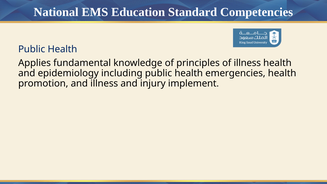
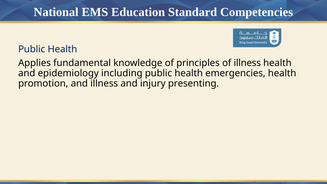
implement: implement -> presenting (192, 83)
